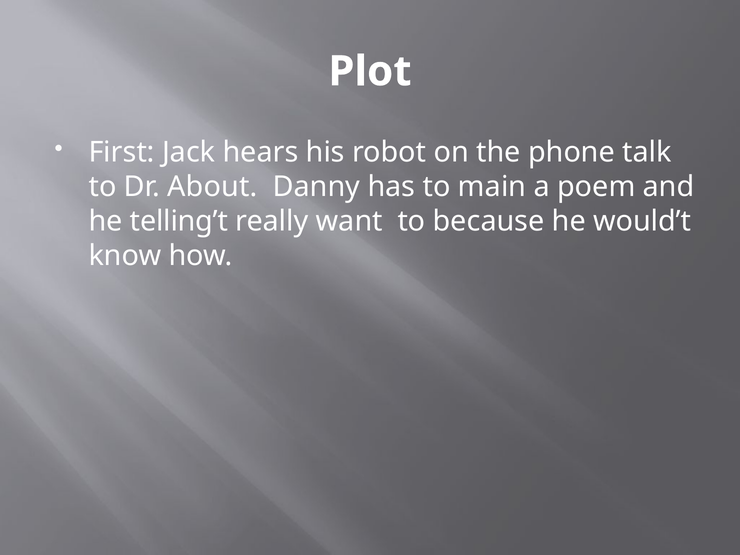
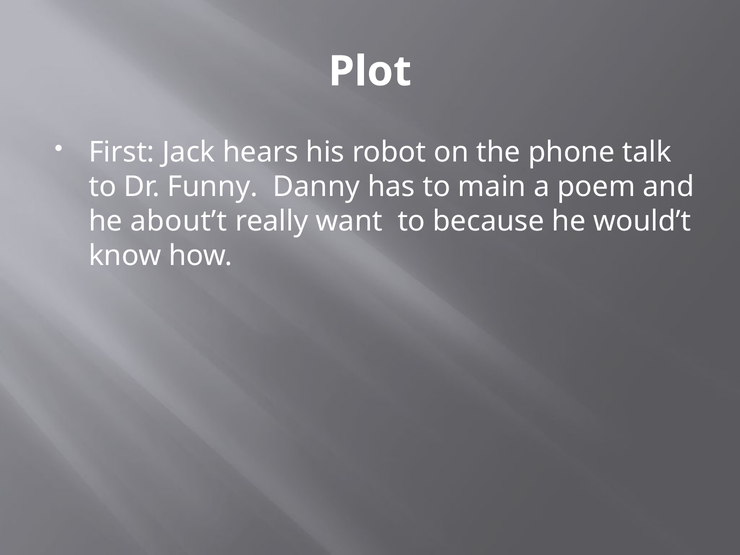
About: About -> Funny (213, 187)
telling’t: telling’t -> about’t (179, 221)
